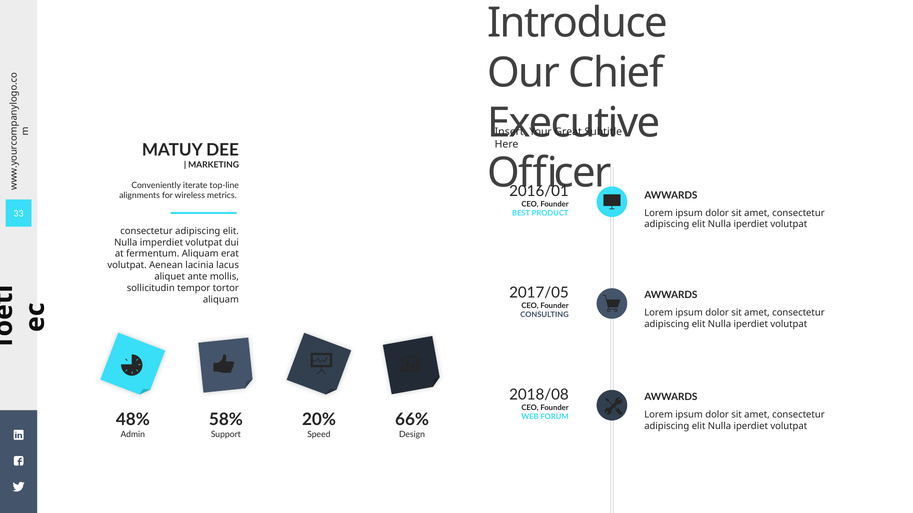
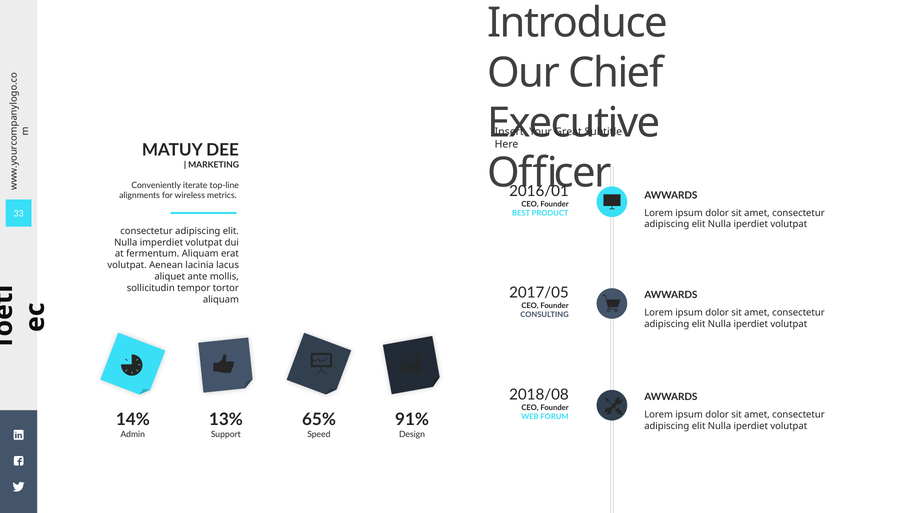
48%: 48% -> 14% (133, 420)
58%: 58% -> 13% (226, 420)
20%: 20% -> 65% (319, 420)
66%: 66% -> 91% (412, 420)
